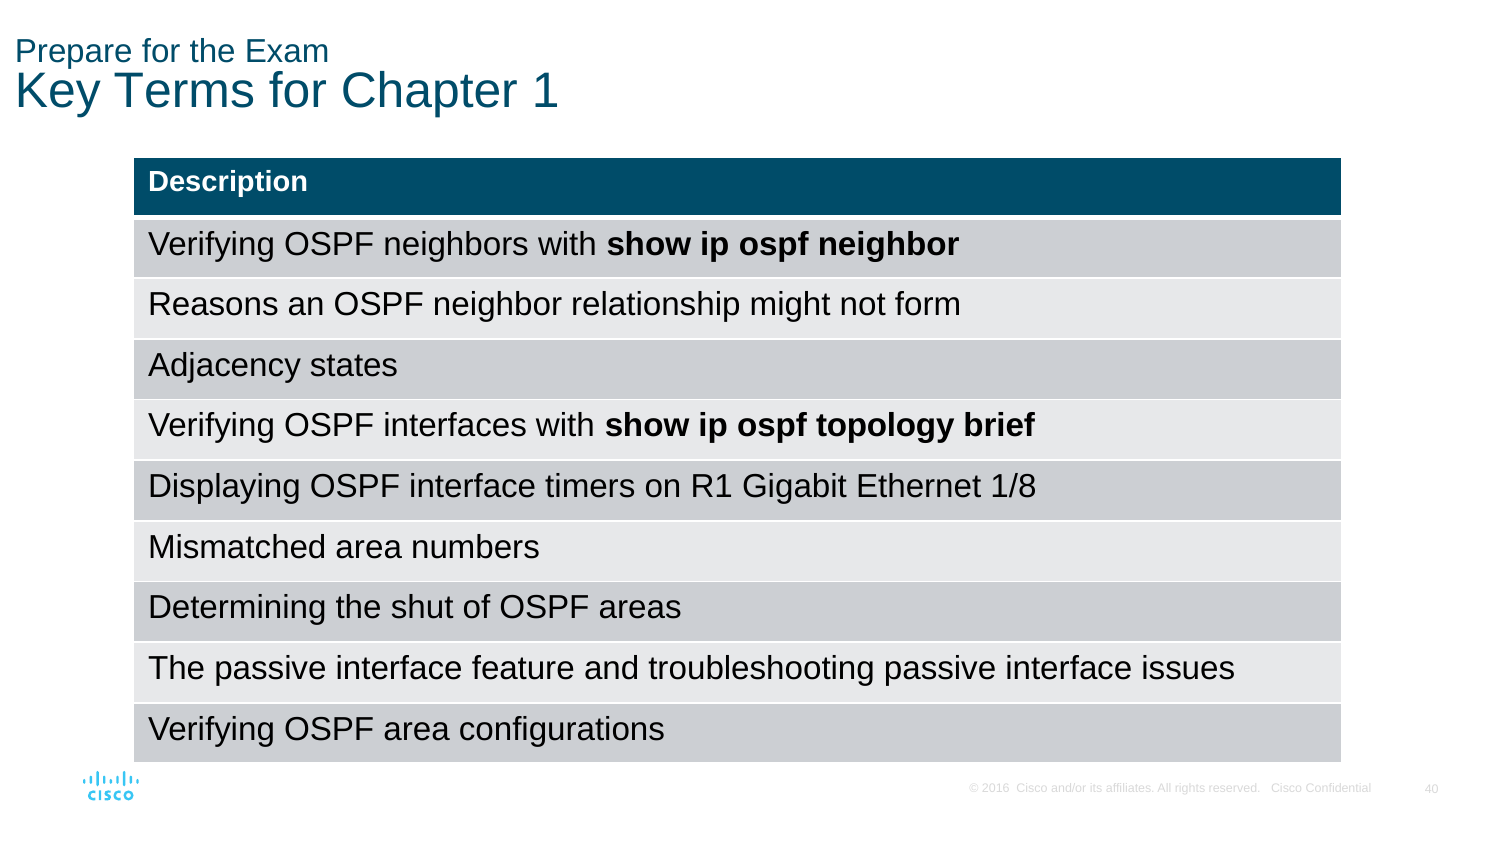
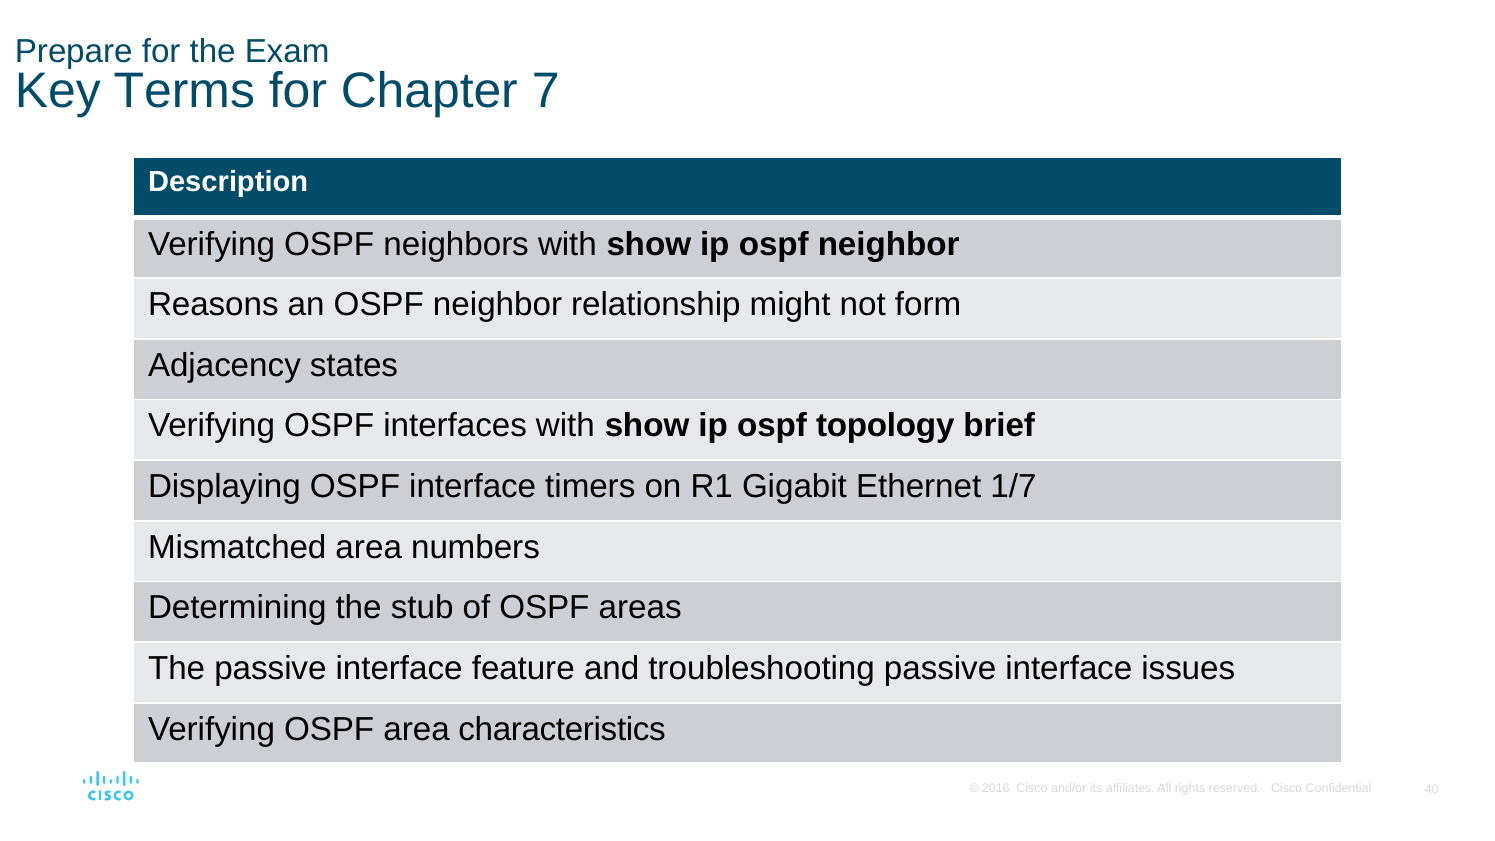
1: 1 -> 7 (546, 91)
1/8: 1/8 -> 1/7 (1013, 487)
shut: shut -> stub (422, 608)
configurations: configurations -> characteristics (562, 729)
